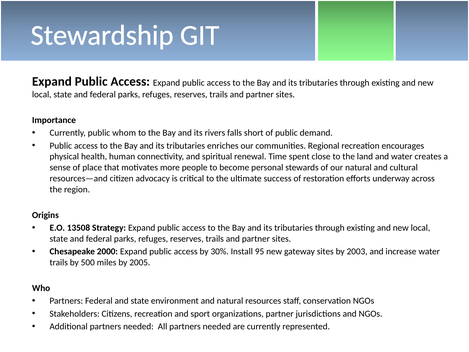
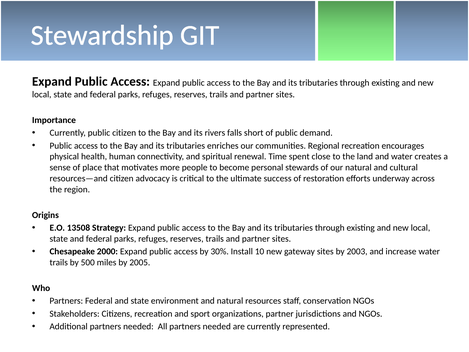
public whom: whom -> citizen (124, 133)
95: 95 -> 10 (260, 251)
